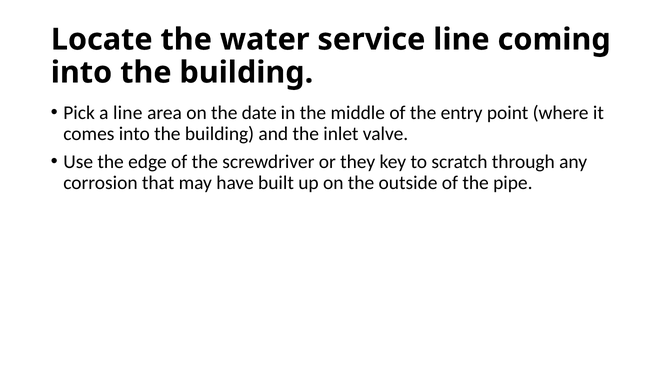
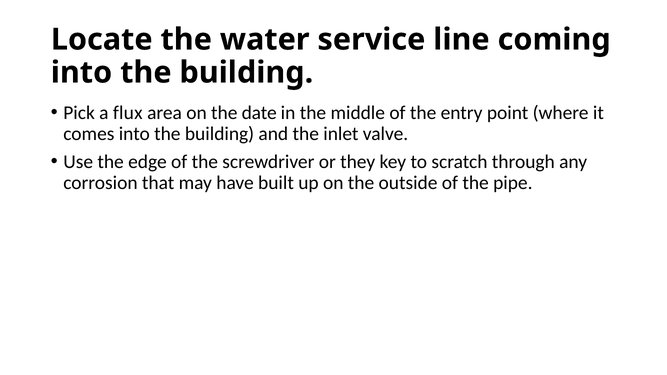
a line: line -> flux (128, 113)
